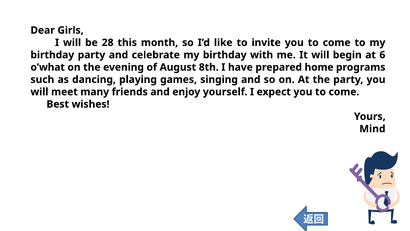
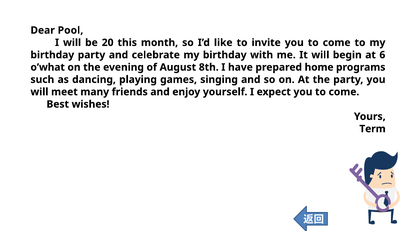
Girls: Girls -> Pool (70, 30)
28: 28 -> 20 (108, 43)
Mind: Mind -> Term (373, 129)
